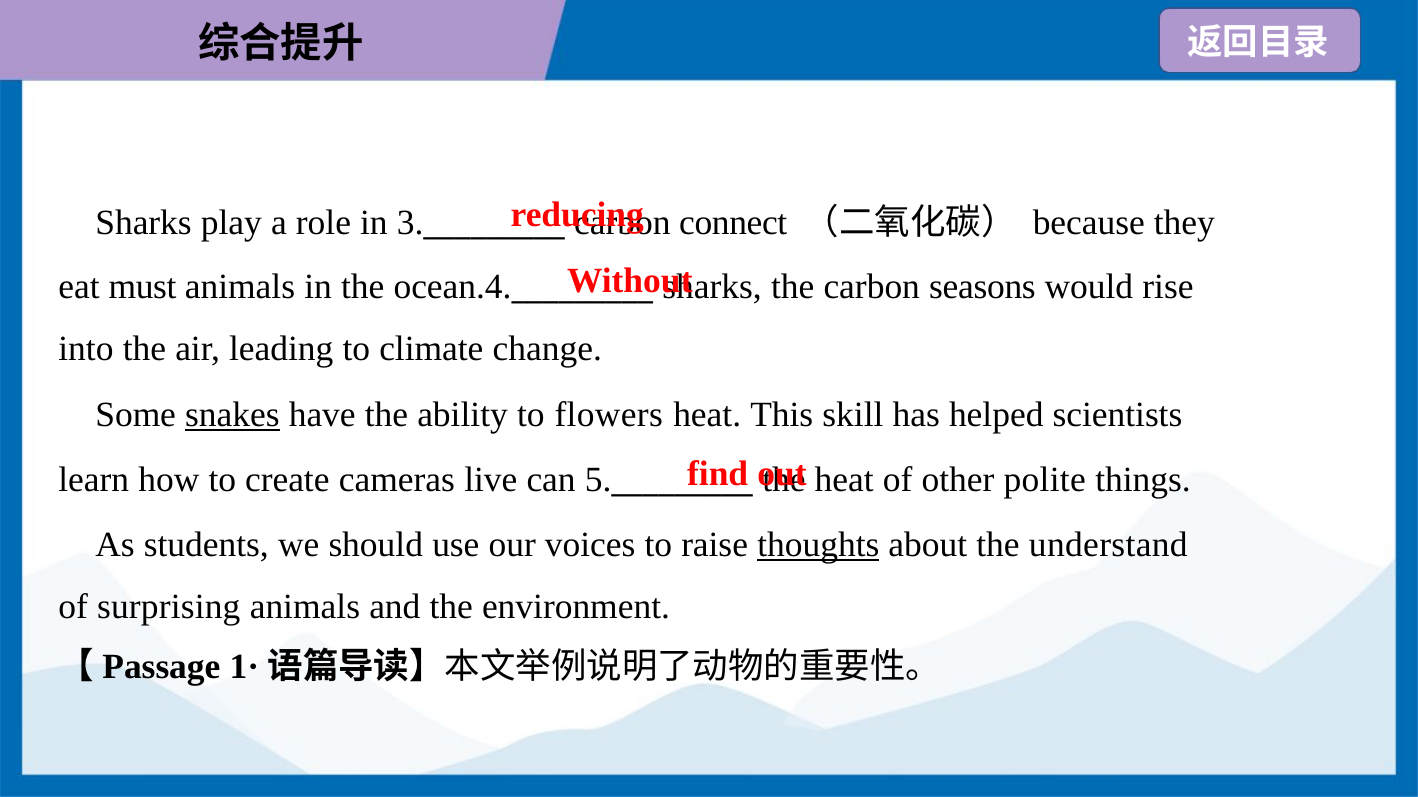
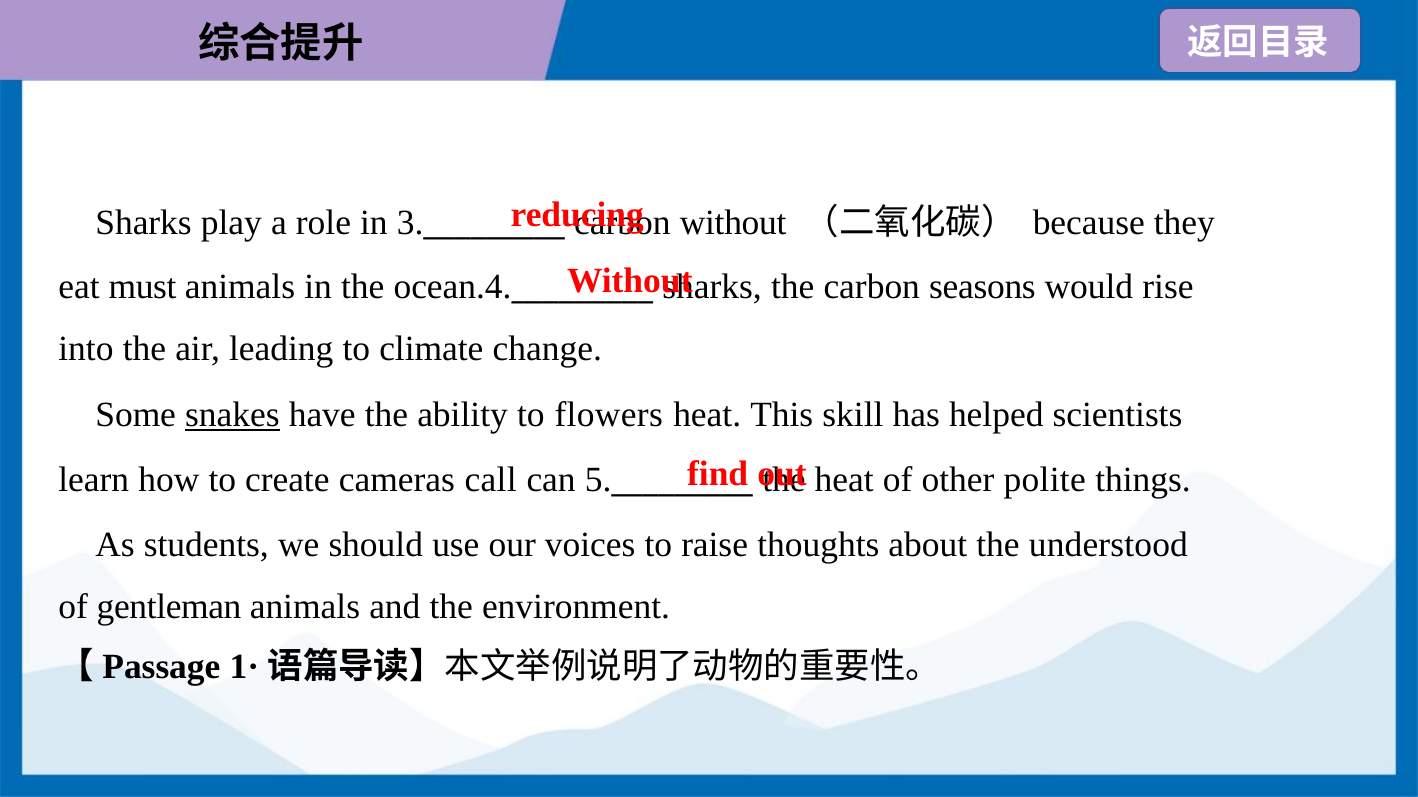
connect: connect -> without (733, 223)
live: live -> call (491, 480)
thoughts underline: present -> none (818, 545)
understand: understand -> understood (1108, 545)
surprising: surprising -> gentleman (169, 607)
